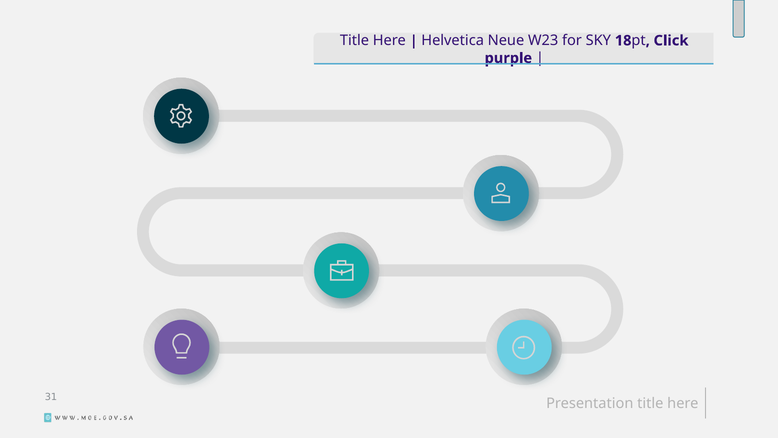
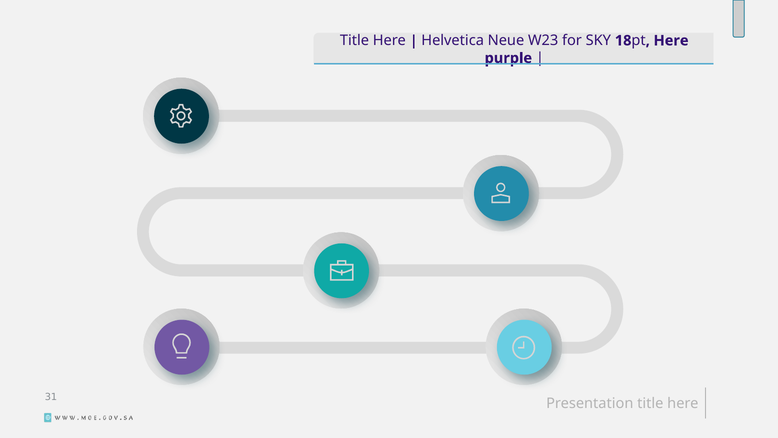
Click: Click -> Here (671, 41)
